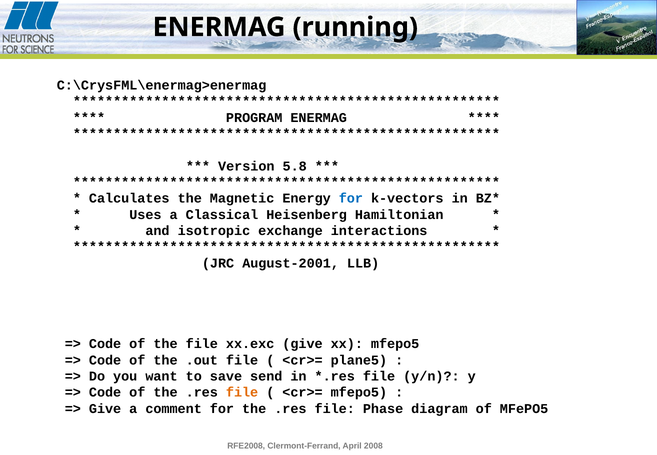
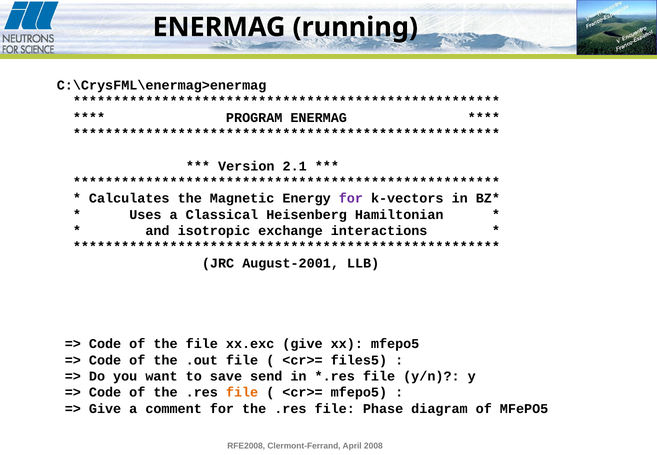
5.8: 5.8 -> 2.1 (295, 166)
for colour: blue -> purple (351, 198)
plane5: plane5 -> files5 (359, 360)
